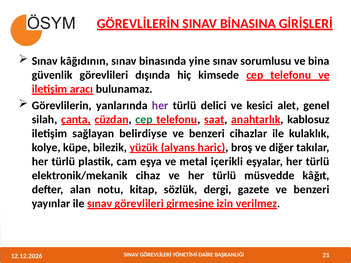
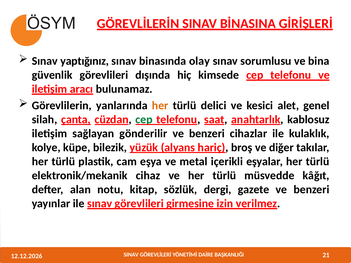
kâğıdının: kâğıdının -> yaptığınız (85, 61)
yine: yine -> olay (199, 61)
her colour: purple -> orange (160, 106)
belirdiyse: belirdiyse -> gönderilir (143, 134)
